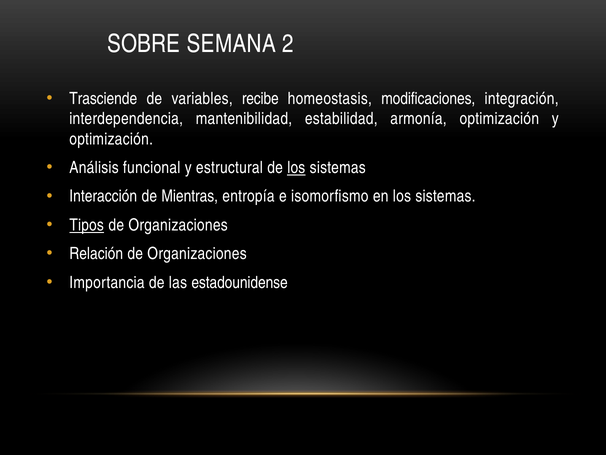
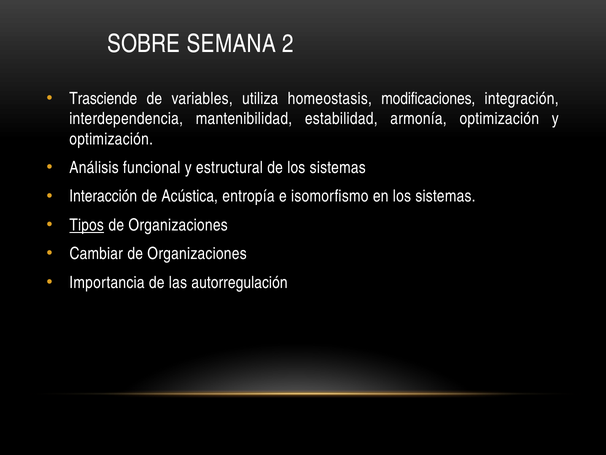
recibe: recibe -> utiliza (260, 98)
los underline: present -> none (296, 168)
Mientras: Mientras -> Acústica (190, 196)
Relación: Relación -> Cambiar (96, 253)
estadounidense: estadounidense -> autorregulación (239, 282)
